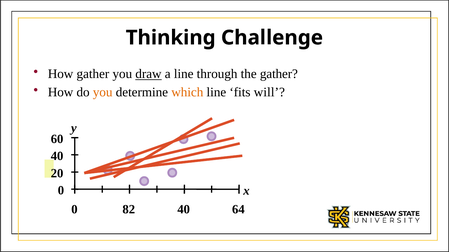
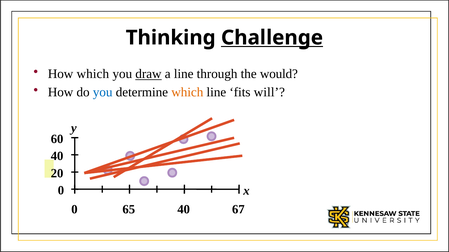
Challenge underline: none -> present (272, 38)
How gather: gather -> which (93, 74)
the gather: gather -> would (279, 74)
you colour: orange -> blue (103, 92)
82: 82 -> 65 (129, 210)
64: 64 -> 67 (238, 210)
